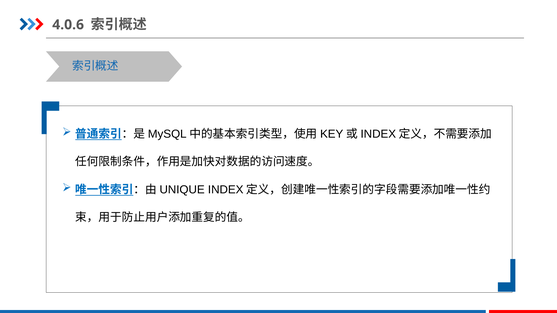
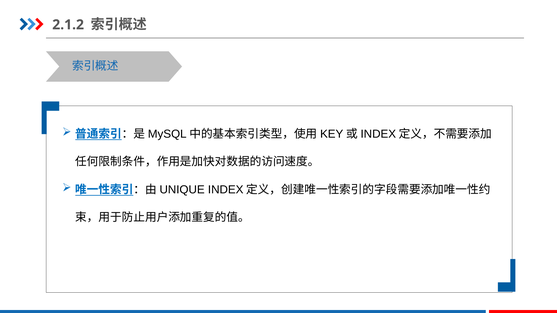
4.0.6: 4.0.6 -> 2.1.2 (68, 25)
